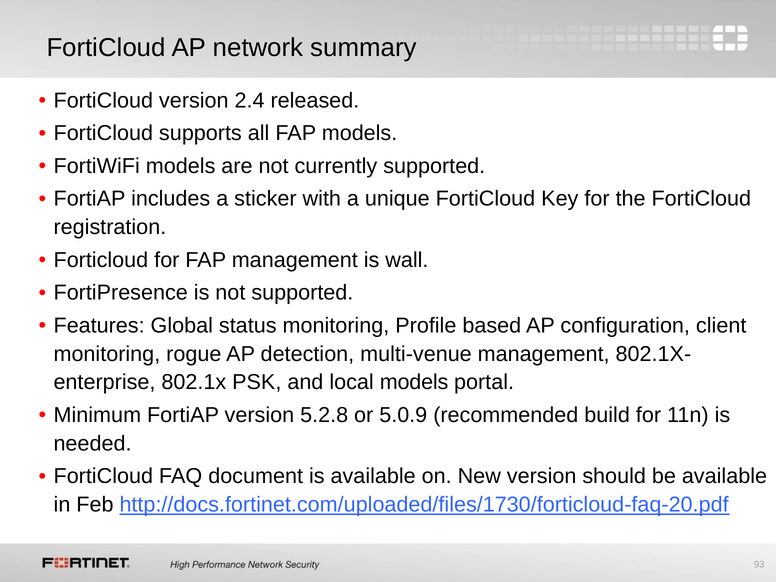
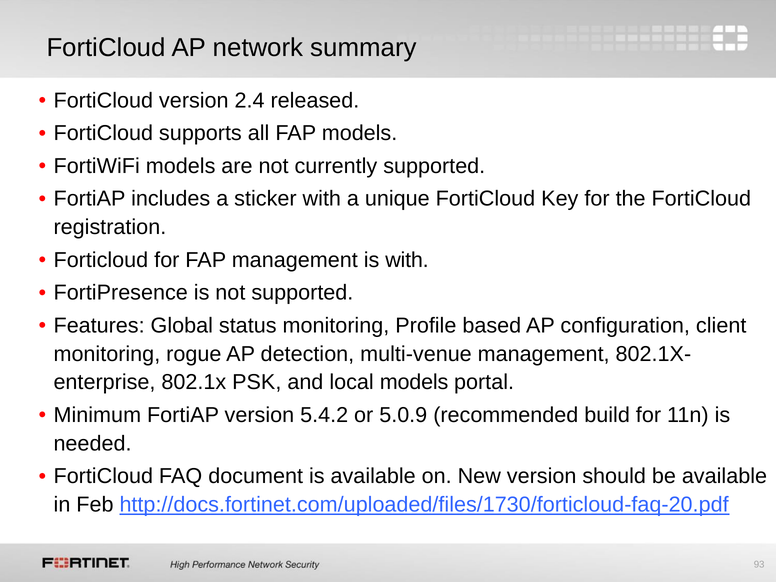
is wall: wall -> with (407, 260)
5.2.8: 5.2.8 -> 5.4.2 (324, 415)
